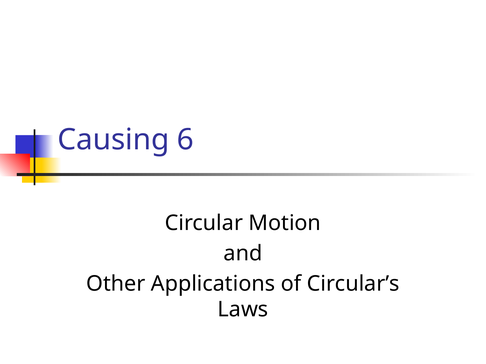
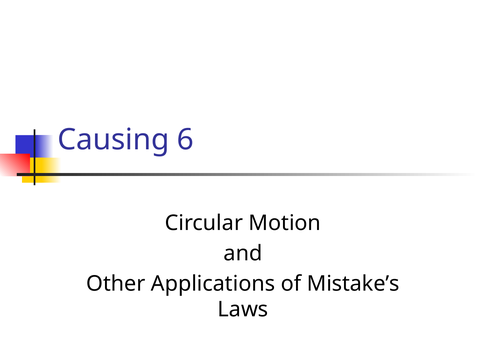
Circular’s: Circular’s -> Mistake’s (353, 284)
